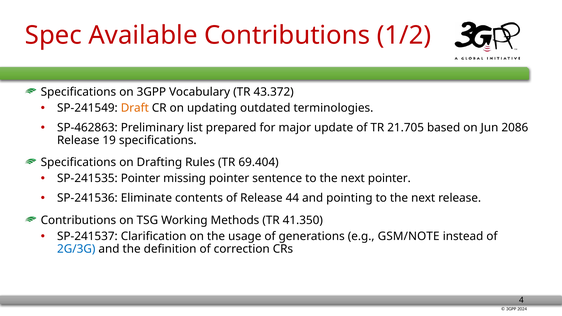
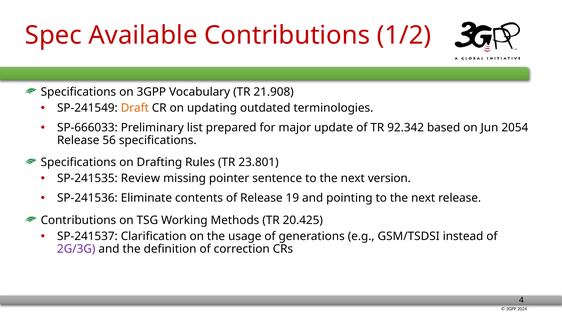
43.372: 43.372 -> 21.908 (274, 92)
SP-462863: SP-462863 -> SP-666033 (87, 128)
21.705: 21.705 -> 92.342 (406, 128)
2086: 2086 -> 2054 (515, 128)
19: 19 -> 56 (109, 140)
69.404: 69.404 -> 23.801 (259, 162)
SP-241535 Pointer: Pointer -> Review (140, 179)
next pointer: pointer -> version (389, 179)
44: 44 -> 19 (292, 198)
41.350: 41.350 -> 20.425 (303, 220)
GSM/NOTE: GSM/NOTE -> GSM/TSDSI (409, 236)
2G/3G colour: blue -> purple (76, 249)
